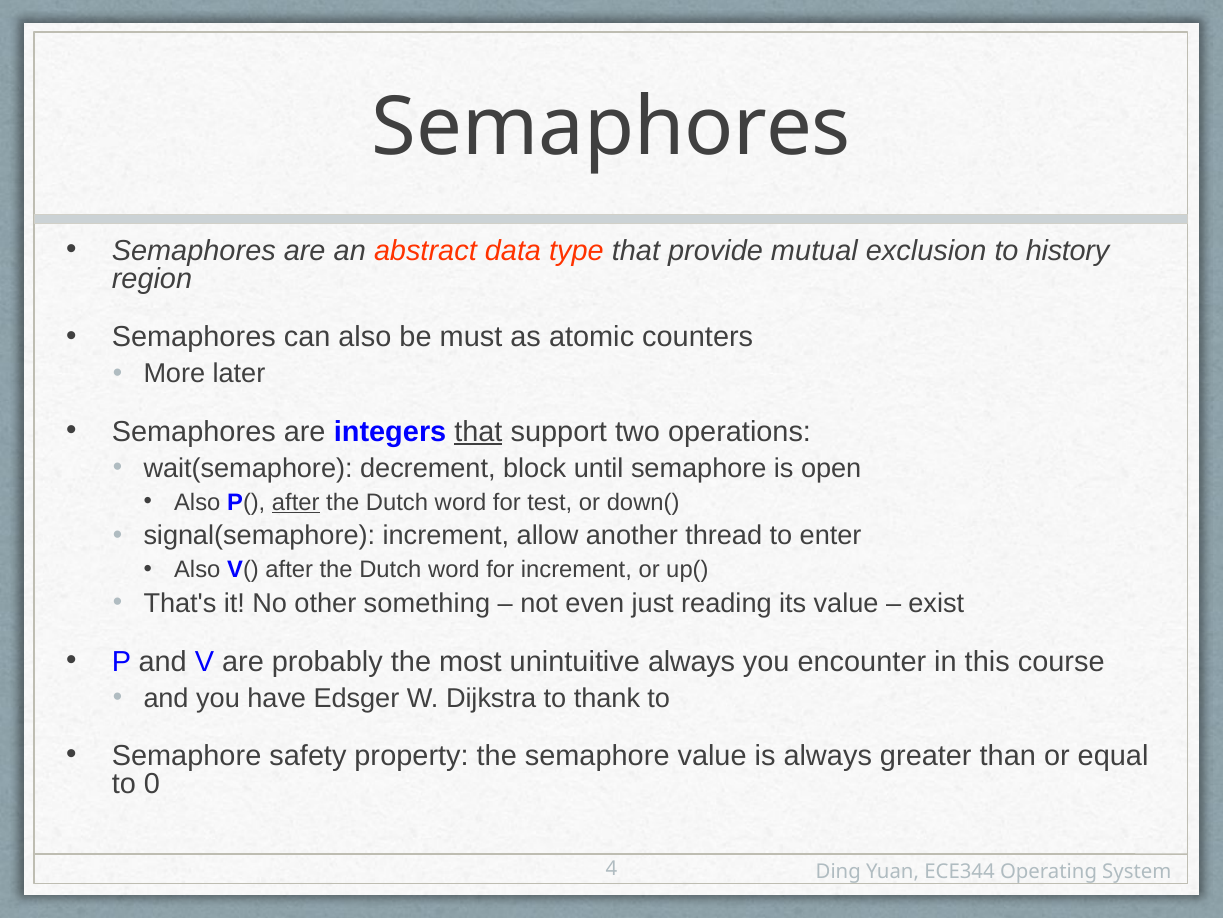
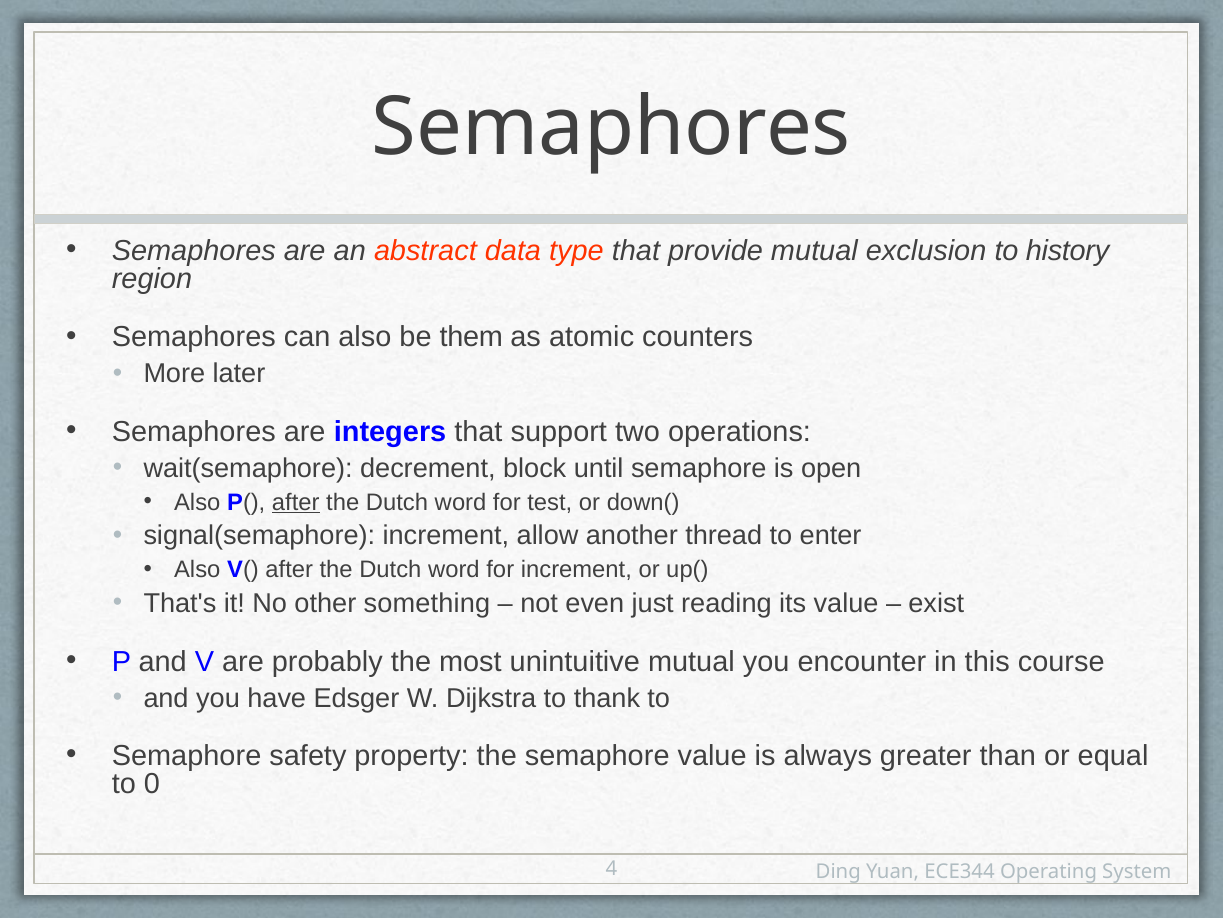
must: must -> them (471, 337)
that underline: present -> none (478, 431)
unintuitive always: always -> mutual (691, 661)
